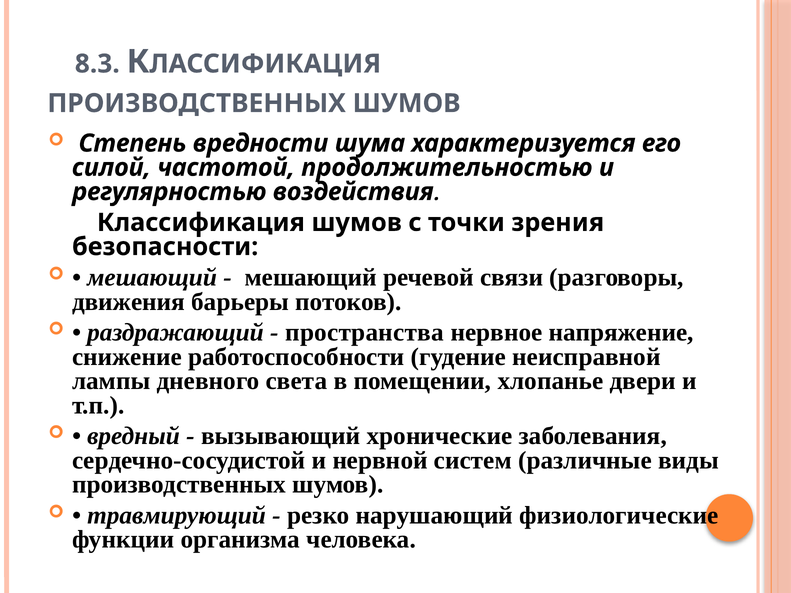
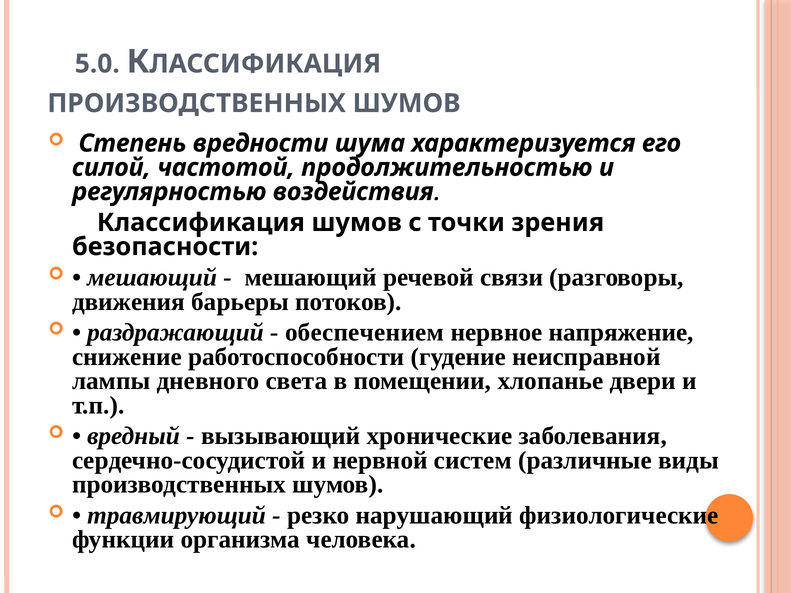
8.3: 8.3 -> 5.0 (97, 64)
пространства: пространства -> обеспечением (365, 333)
